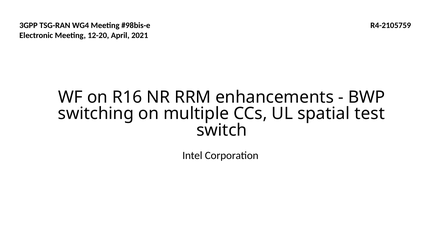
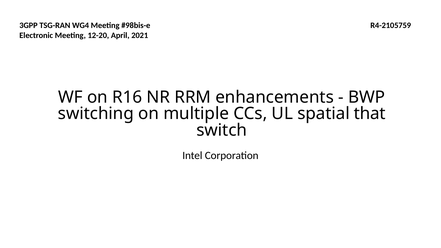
test: test -> that (370, 114)
